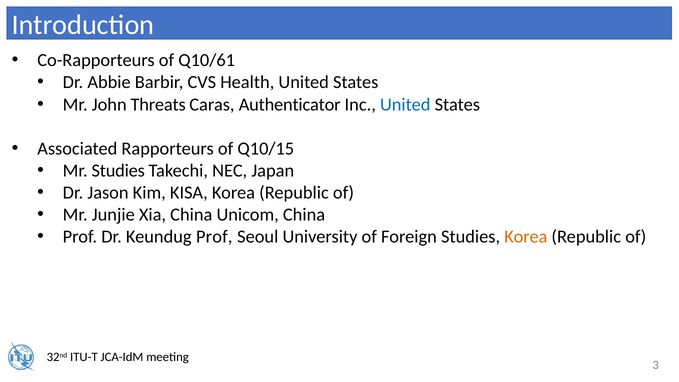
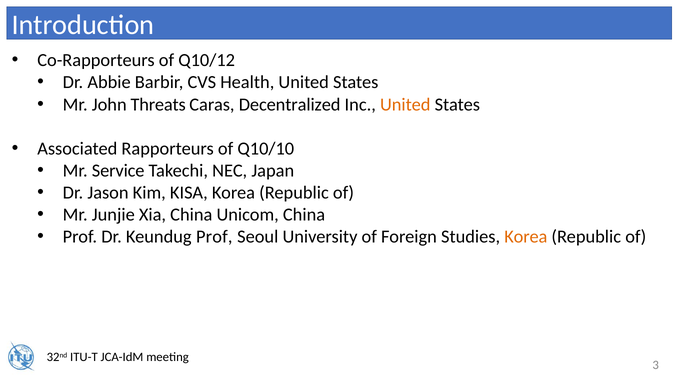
Q10/61: Q10/61 -> Q10/12 (207, 60)
Authenticator: Authenticator -> Decentralized (290, 104)
United colour: blue -> orange (405, 104)
Q10/15: Q10/15 -> Q10/10 (266, 149)
Mr Studies: Studies -> Service (118, 171)
